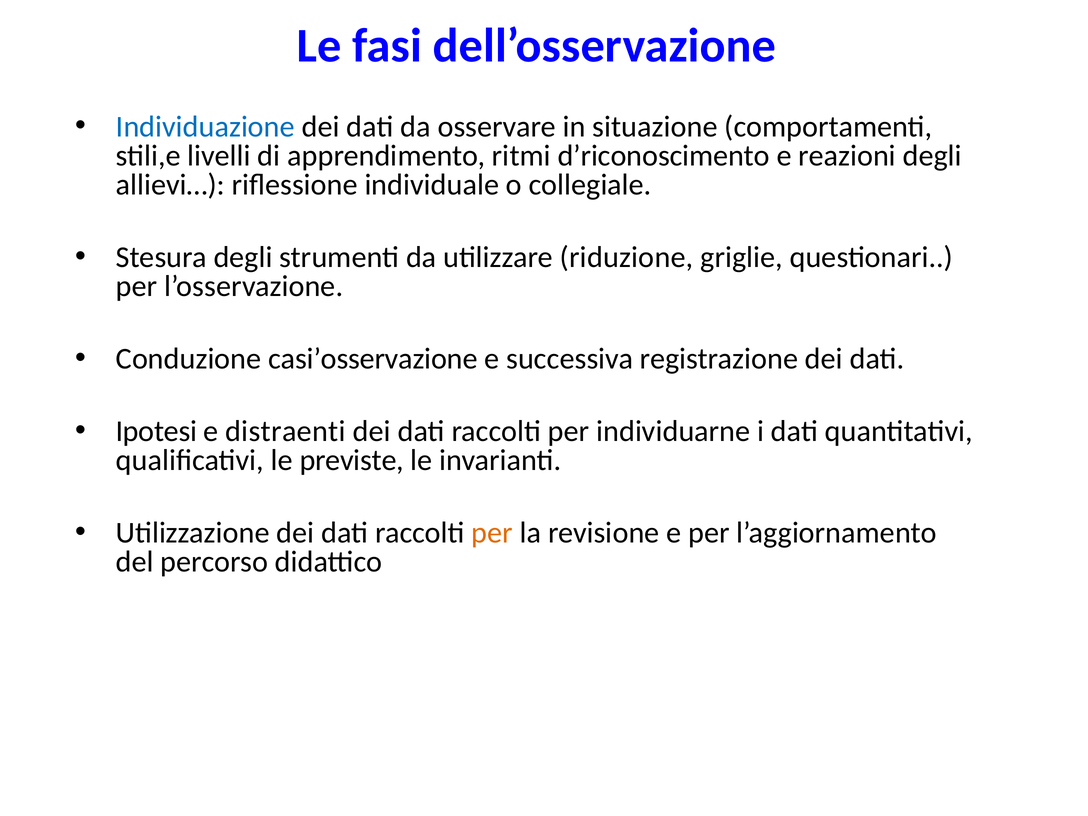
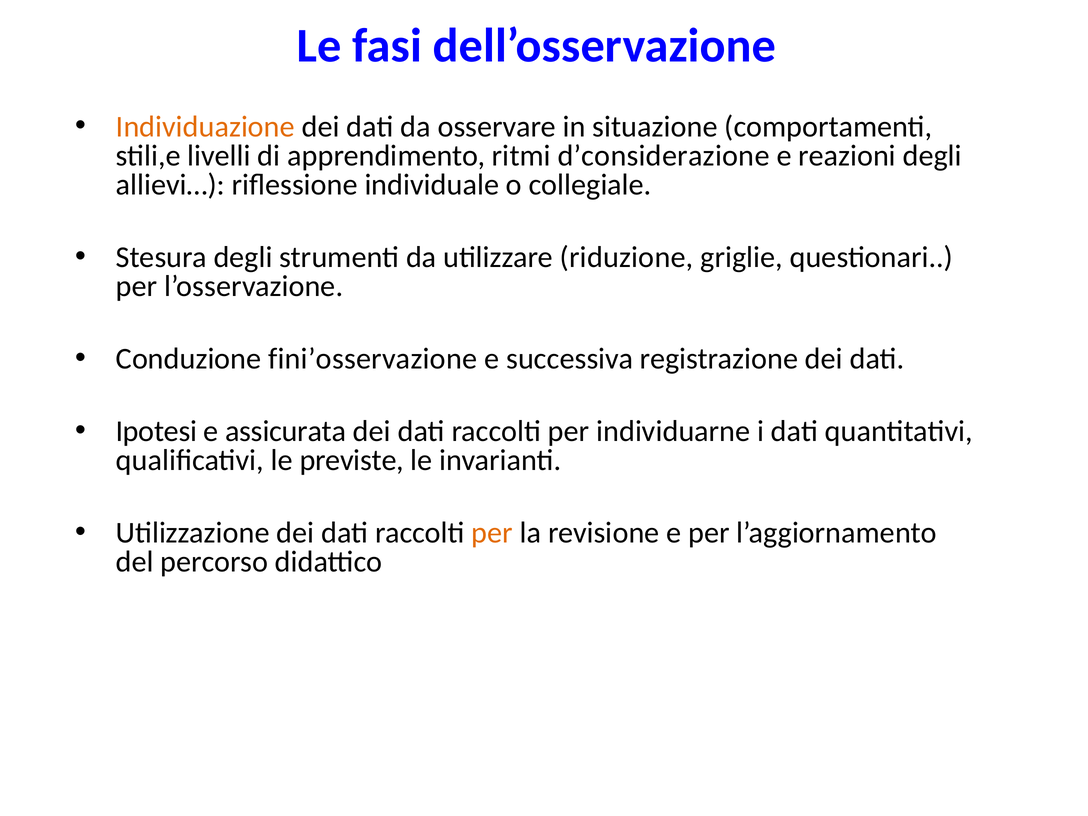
Individuazione colour: blue -> orange (205, 127)
d’riconoscimento: d’riconoscimento -> d’considerazione (664, 156)
casi’osservazione: casi’osservazione -> fini’osservazione (373, 359)
distraenti: distraenti -> assicurata (286, 431)
